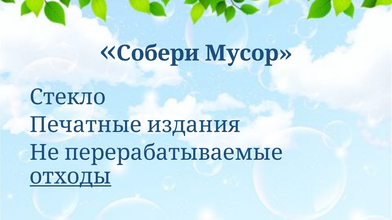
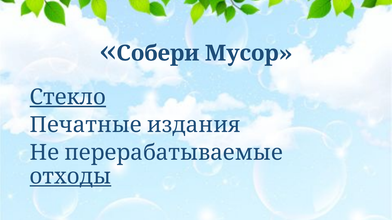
Стекло underline: none -> present (68, 97)
